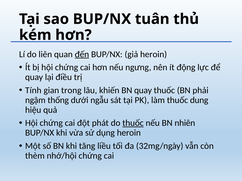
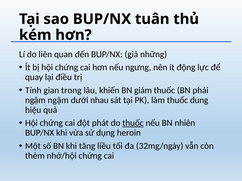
đến underline: present -> none (82, 54)
giả heroin: heroin -> những (154, 54)
BN quay: quay -> giám (143, 91)
ngậm thống: thống -> ngậm (58, 100)
ngẫu: ngẫu -> nhau (99, 100)
